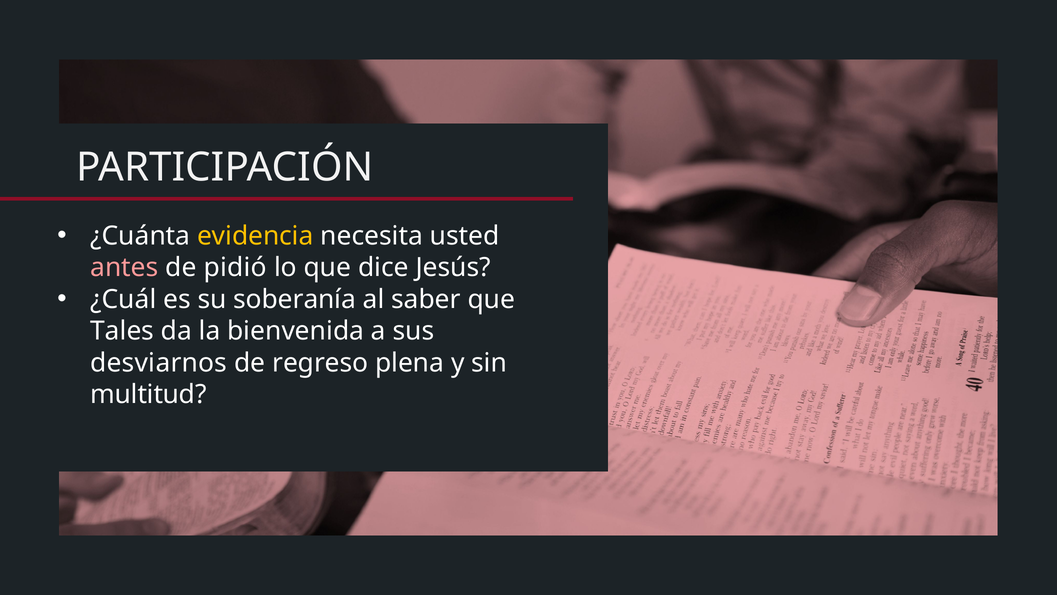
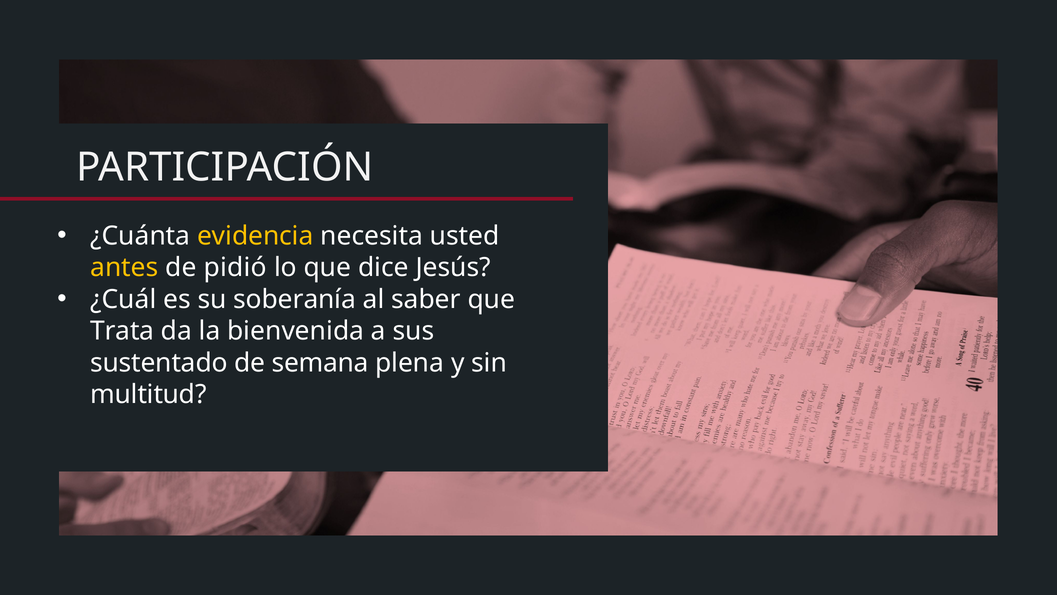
antes colour: pink -> yellow (124, 267)
Tales: Tales -> Trata (122, 331)
desviarnos: desviarnos -> sustentado (159, 363)
regreso: regreso -> semana (320, 363)
